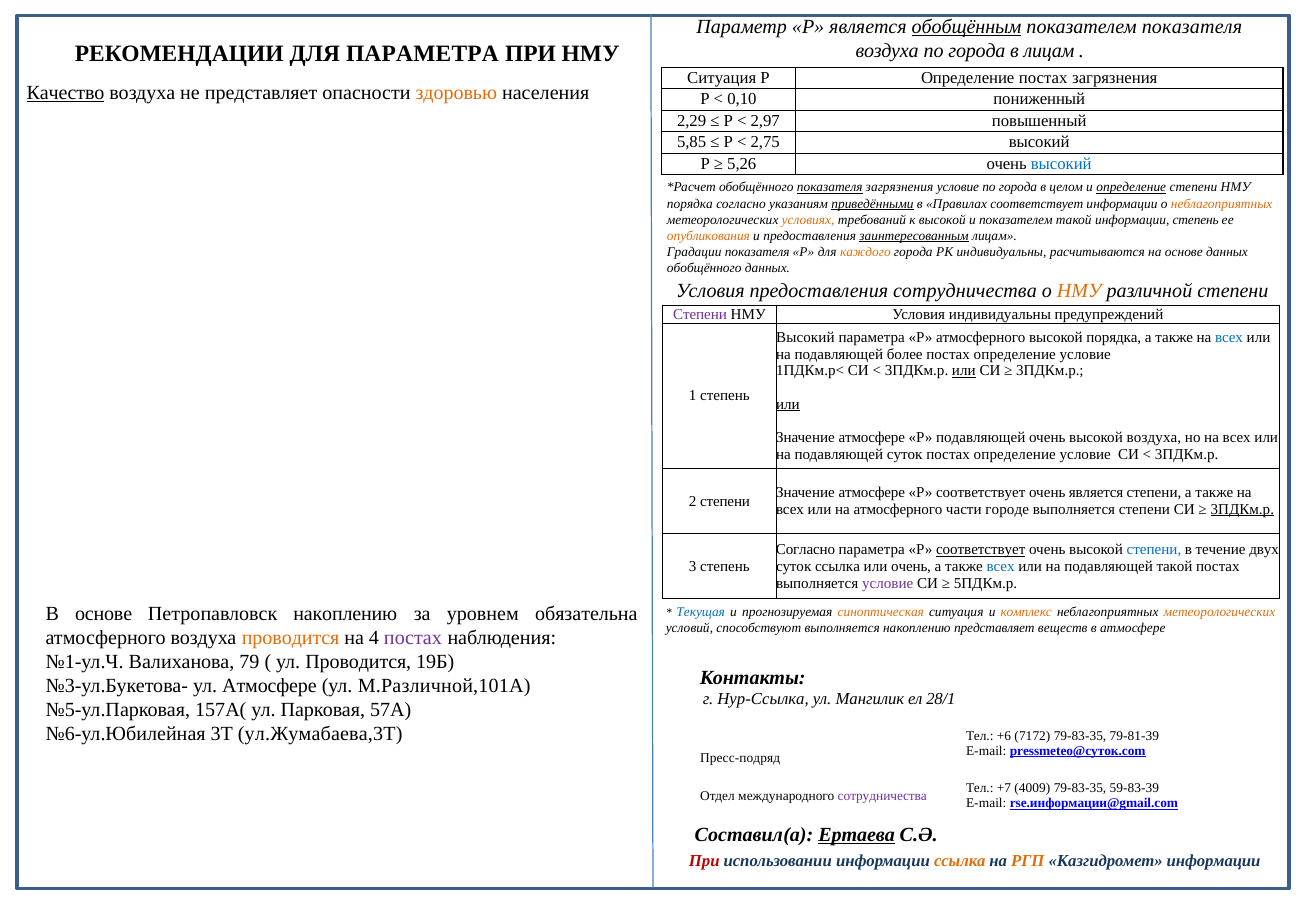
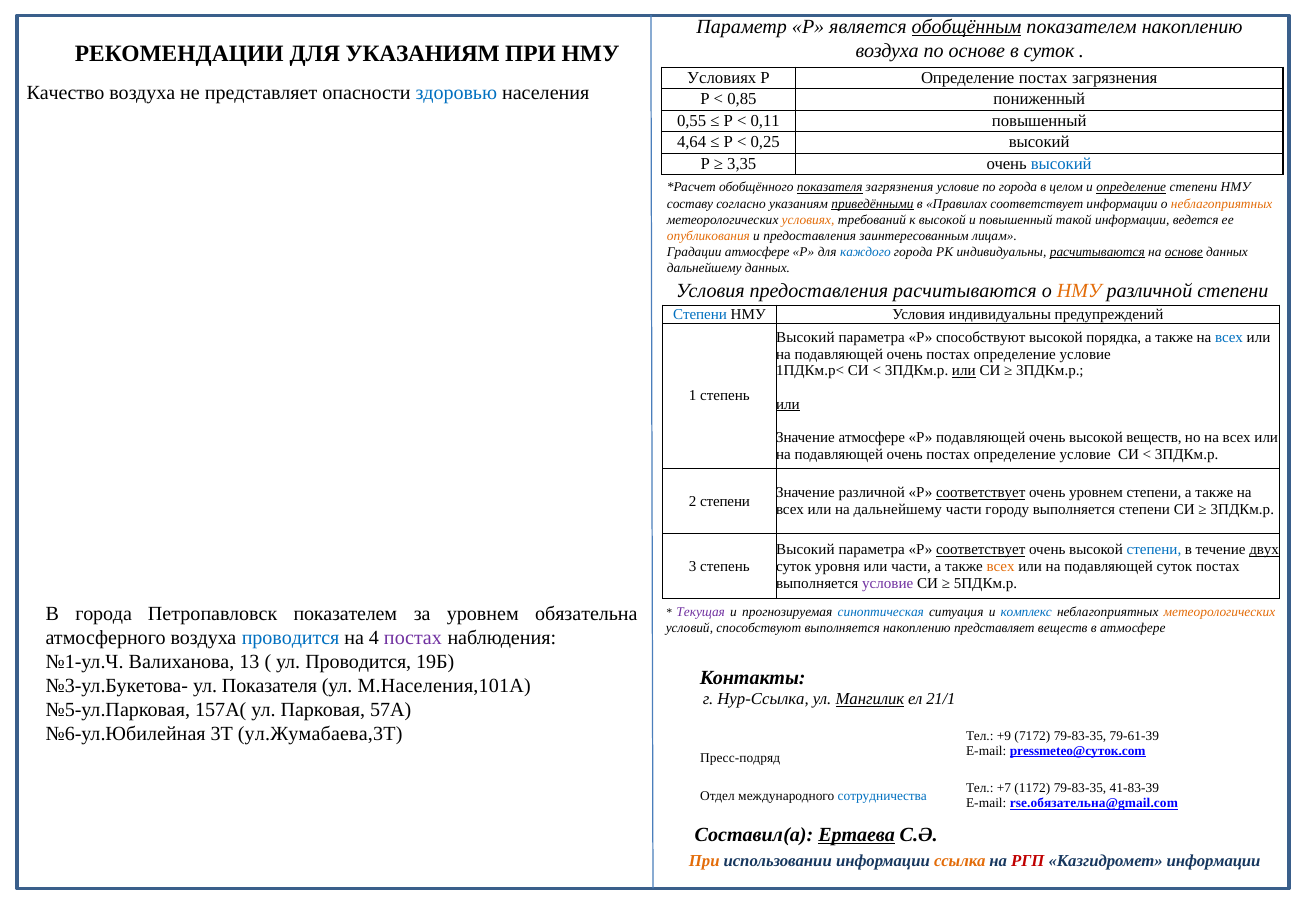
показателем показателя: показателя -> накоплению (1192, 27)
воздуха по города: города -> основе (977, 51)
в лицам: лицам -> суток (1049, 51)
ДЛЯ ПАРАМЕТРА: ПАРАМЕТРА -> УКАЗАНИЯМ (423, 54)
Ситуация: Ситуация -> Условиях (722, 78)
Качество underline: present -> none (66, 93)
здоровью colour: orange -> blue (456, 93)
0,10: 0,10 -> 0,85 (742, 99)
2,29: 2,29 -> 0,55 (692, 121)
2,97: 2,97 -> 0,11 (765, 121)
5,85: 5,85 -> 4,64 (692, 142)
2,75: 2,75 -> 0,25 (765, 142)
5,26: 5,26 -> 3,35 (742, 164)
порядка: порядка -> составу (690, 204)
и показателем: показателем -> повышенный (1016, 220)
информации степень: степень -> ведется (1196, 220)
заинтересованным underline: present -> none (914, 236)
Градации показателя: показателя -> атмосфере (757, 252)
каждого colour: orange -> blue (865, 252)
расчитываются underline: none -> present (1097, 252)
основе underline: none -> present (1184, 252)
обобщённого: обобщённого -> дальнейшему (704, 268)
предоставления сотрудничества: сотрудничества -> расчитываются (965, 291)
Степени colour: purple -> blue (700, 314)
Р атмосферного: атмосферного -> способствуют (981, 337)
более: более -> очень (905, 354)
высокой воздуха: воздуха -> веществ (1154, 438)
суток: суток -> очень (905, 454)
атмосфере: атмосфере -> различной (872, 493)
соответствует underline: none -> present (981, 493)
очень является: является -> уровнем (1096, 493)
на атмосферного: атмосферного -> дальнейшему (898, 509)
городе: городе -> городу (1007, 509)
3ПДКм.р underline: present -> none (1242, 509)
Согласно: Согласно -> Высокий (805, 550)
двух underline: none -> present (1264, 550)
суток ссылка: ссылка -> уровня (837, 566)
или очень: очень -> части (911, 566)
всех colour: blue -> orange (1001, 566)
подавляющей такой: такой -> суток (1174, 566)
В основе: основе -> города (104, 614)
Петропавловск накоплению: накоплению -> показателем (345, 614)
Текущая colour: blue -> purple (701, 612)
синоптическая colour: orange -> blue (881, 612)
комплекс colour: orange -> blue (1026, 612)
проводится colour: orange -> blue (291, 638)
79: 79 -> 13 (249, 662)
ул Атмосфере: Атмосфере -> Показателя (270, 686)
М.Различной,101А: М.Различной,101А -> М.Населения,101А (444, 686)
Мангилик underline: none -> present (870, 699)
28/1: 28/1 -> 21/1 (941, 699)
+6: +6 -> +9 (1004, 736)
79-81-39: 79-81-39 -> 79-61-39 (1134, 736)
4009: 4009 -> 1172 (1032, 788)
59-83-39: 59-83-39 -> 41-83-39 (1134, 788)
сотрудничества colour: purple -> blue (882, 796)
rse.информации@gmail.com: rse.информации@gmail.com -> rse.обязательна@gmail.com (1094, 803)
При colour: red -> orange (704, 861)
РГП colour: orange -> red (1028, 861)
